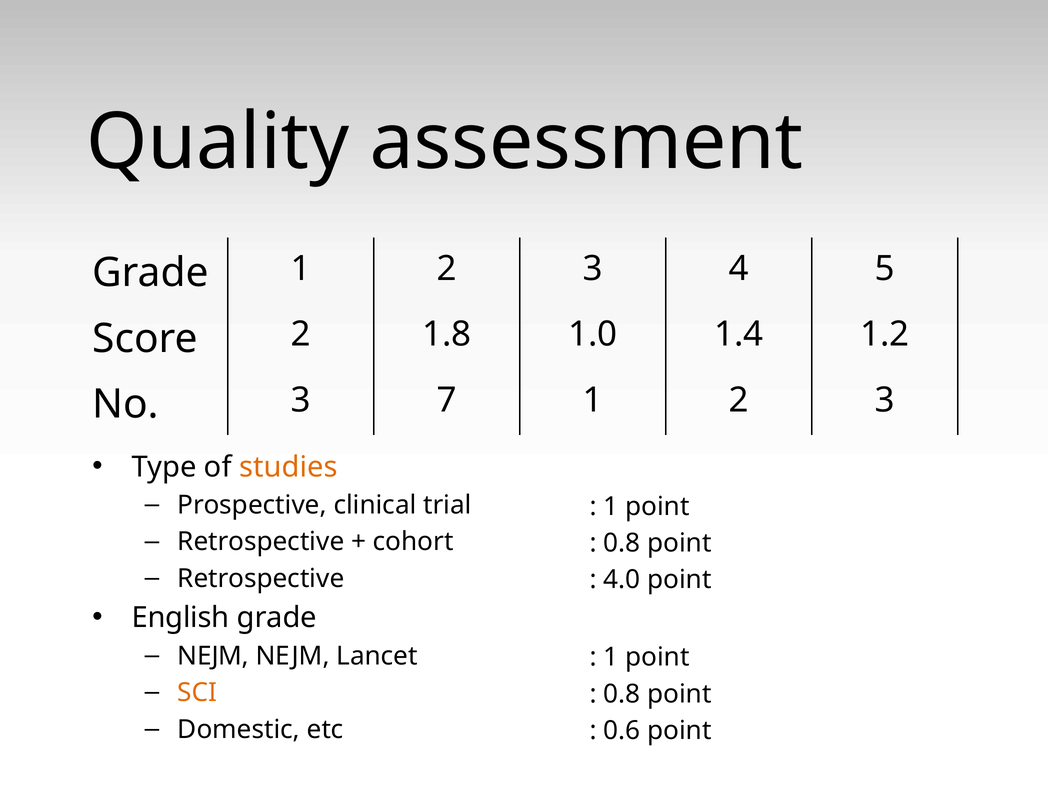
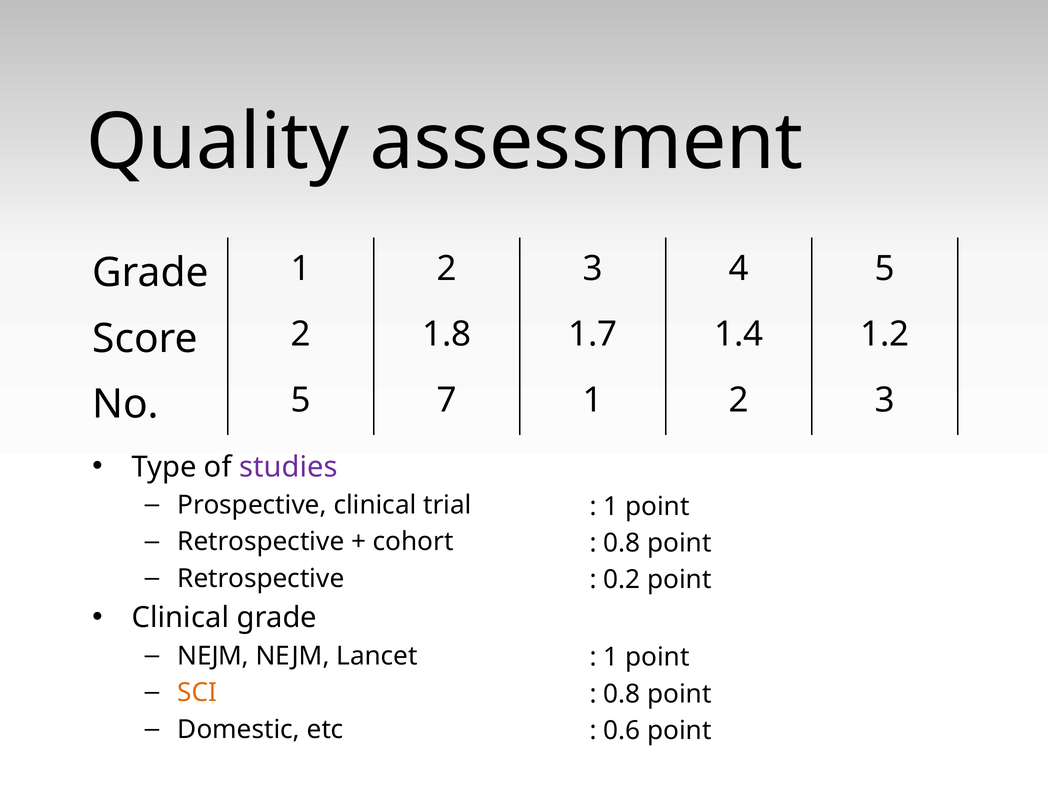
1.0: 1.0 -> 1.7 (593, 334)
No 3: 3 -> 5 (301, 400)
studies colour: orange -> purple (288, 467)
4.0: 4.0 -> 0.2 (622, 580)
English: English -> Clinical (180, 618)
